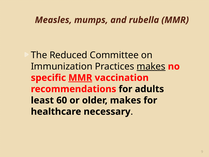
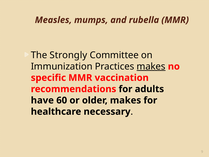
Reduced: Reduced -> Strongly (68, 55)
MMR underline: present -> none (80, 78)
least: least -> have (42, 100)
